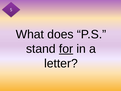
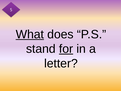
What underline: none -> present (30, 34)
